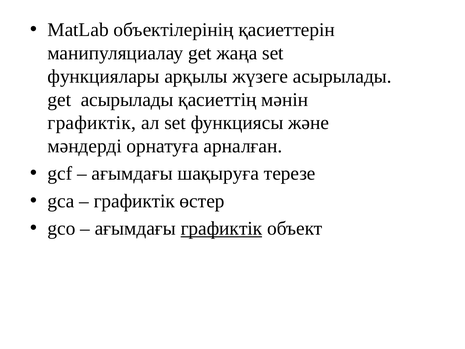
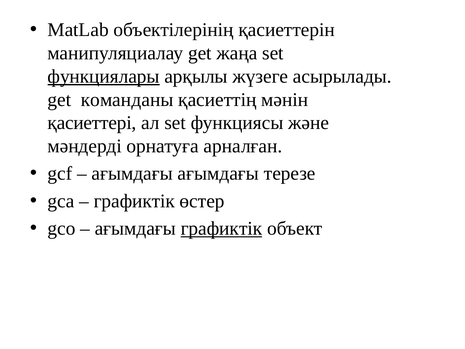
функциялары underline: none -> present (104, 76)
get асырылады: асырылады -> команданы (127, 100)
графиктік: графиктік -> қасиеттері (92, 123)
ағымдағы шақыруға: шақыруға -> ағымдағы (218, 173)
